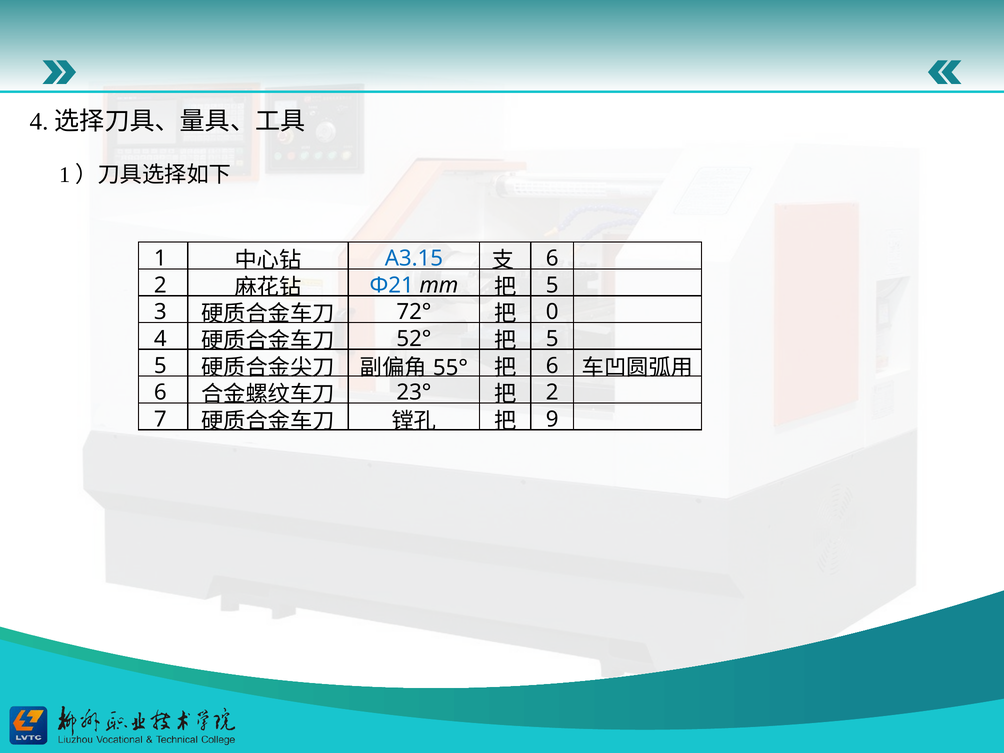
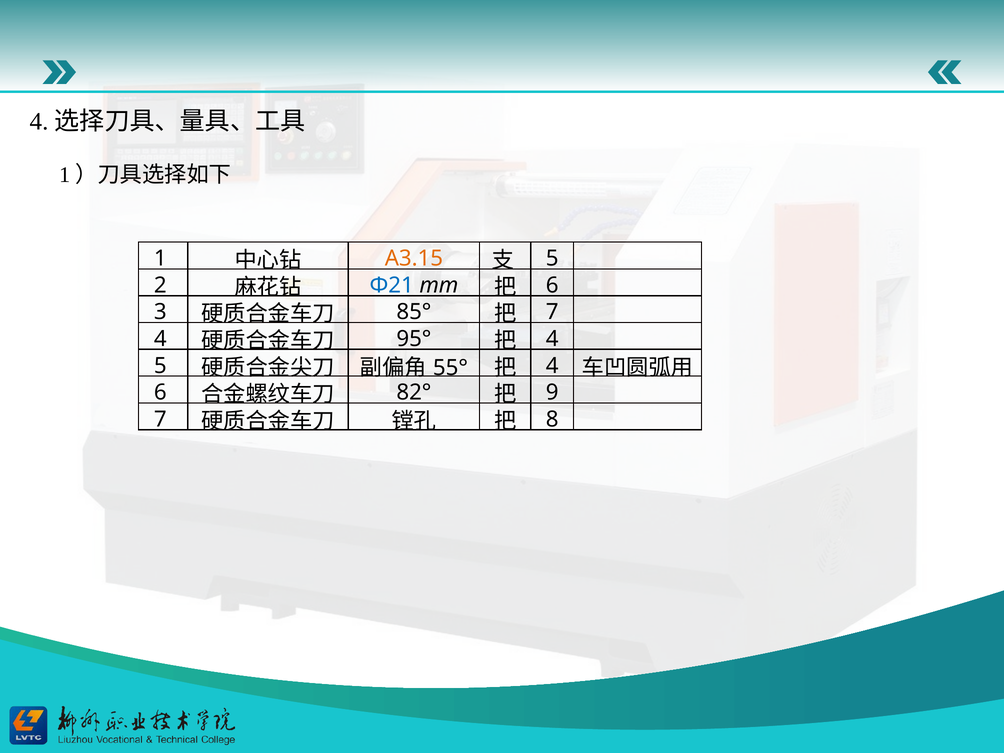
A3.15 colour: blue -> orange (414, 258)
6: 6 -> 5 (552, 258)
5: 5 -> 6 (552, 285)
72°: 72° -> 85° (414, 312)
0: 0 -> 7 (552, 312)
52°: 52° -> 95° (414, 339)
5: 5 -> 4 (552, 339)
6: 6 -> 4 (552, 366)
23°: 23° -> 82° (414, 392)
2: 2 -> 9 (552, 392)
9: 9 -> 8 (552, 419)
